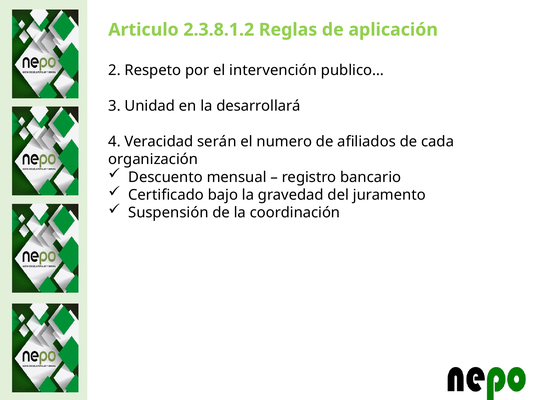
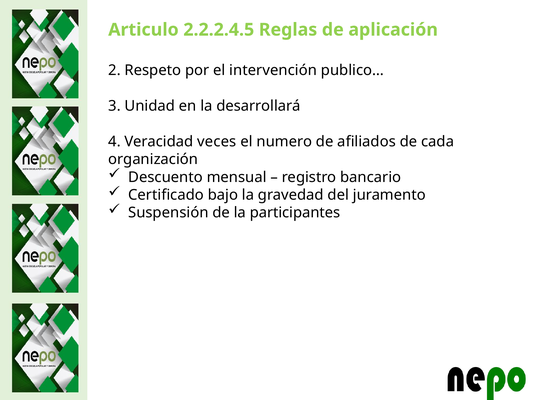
2.3.8.1.2: 2.3.8.1.2 -> 2.2.2.4.5 (219, 30)
serán: serán -> veces (217, 142)
coordinación: coordinación -> participantes (295, 213)
